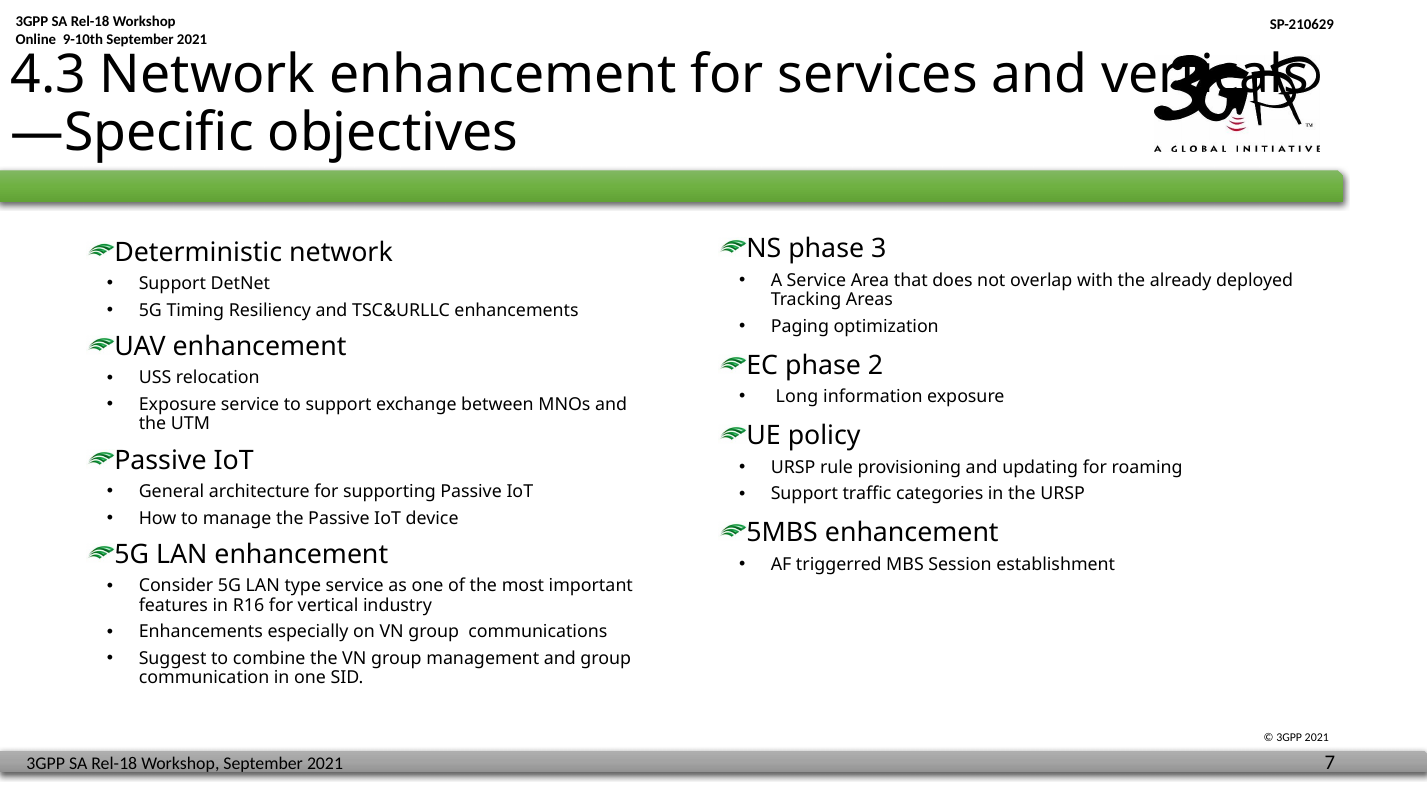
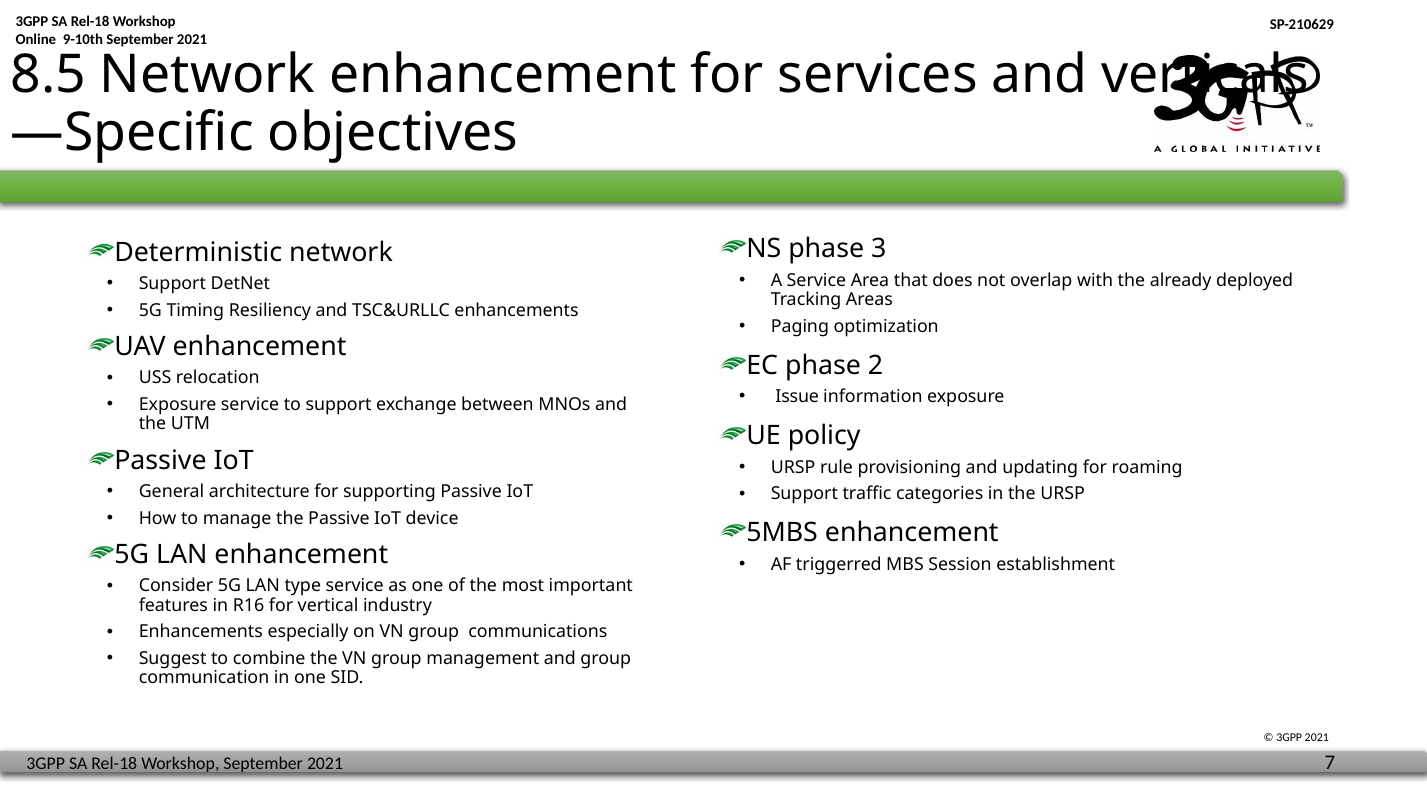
4.3: 4.3 -> 8.5 (48, 75)
Long: Long -> Issue (797, 397)
